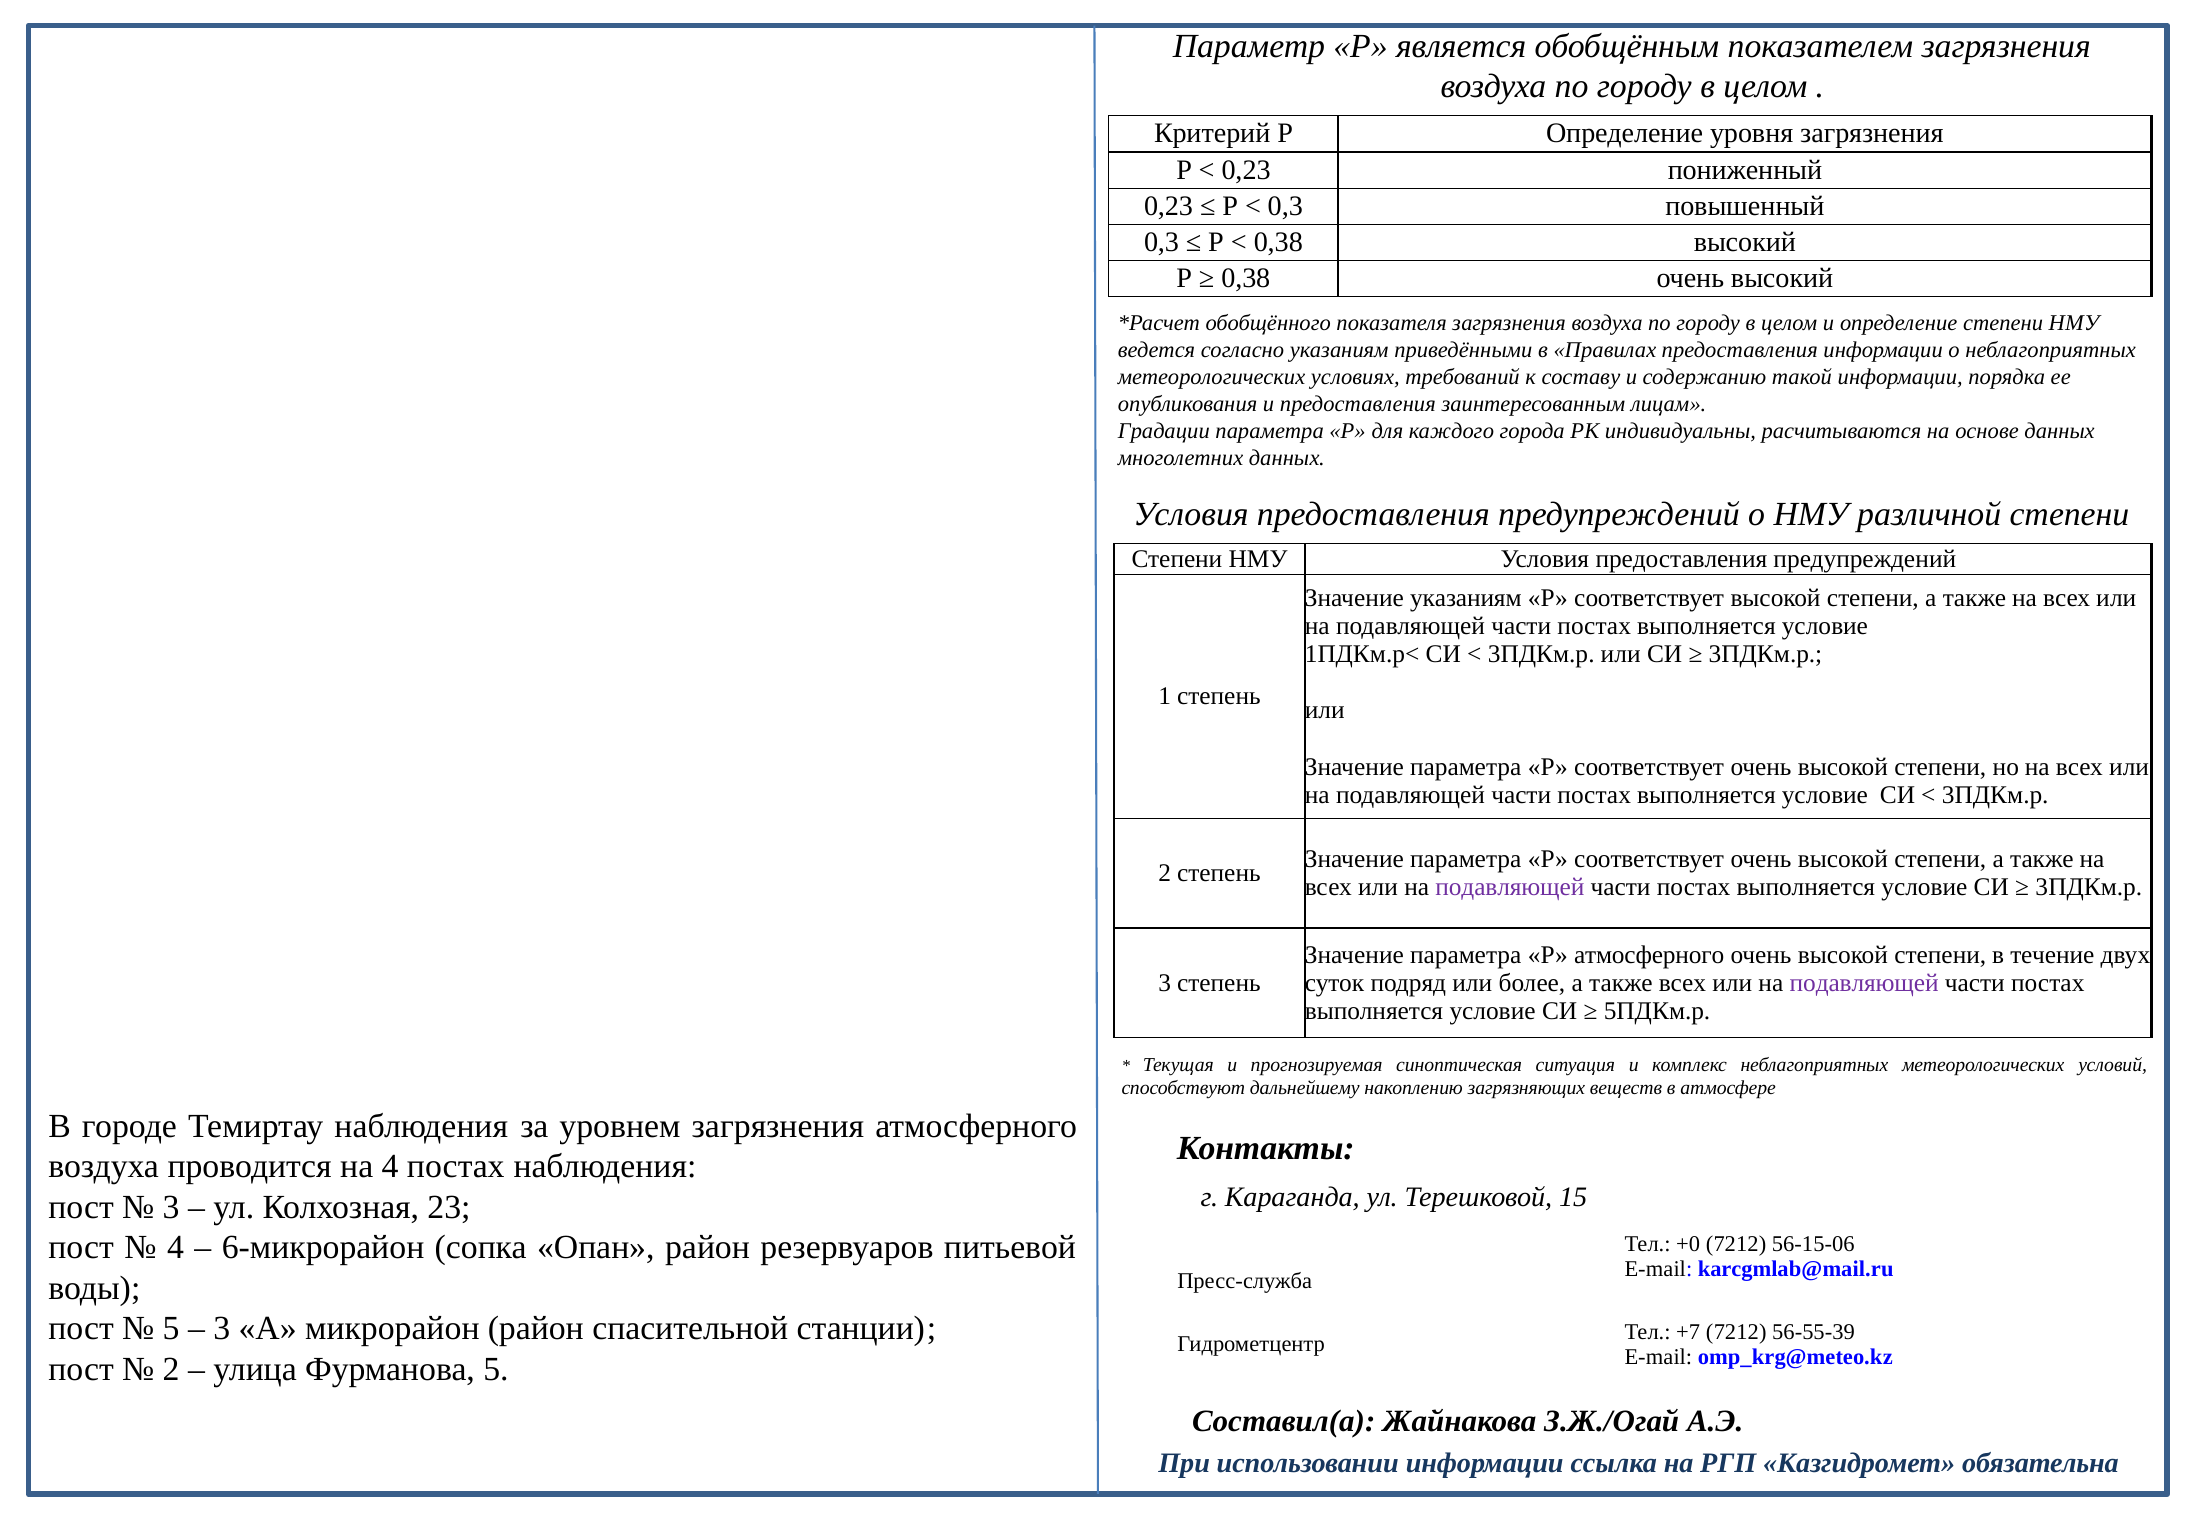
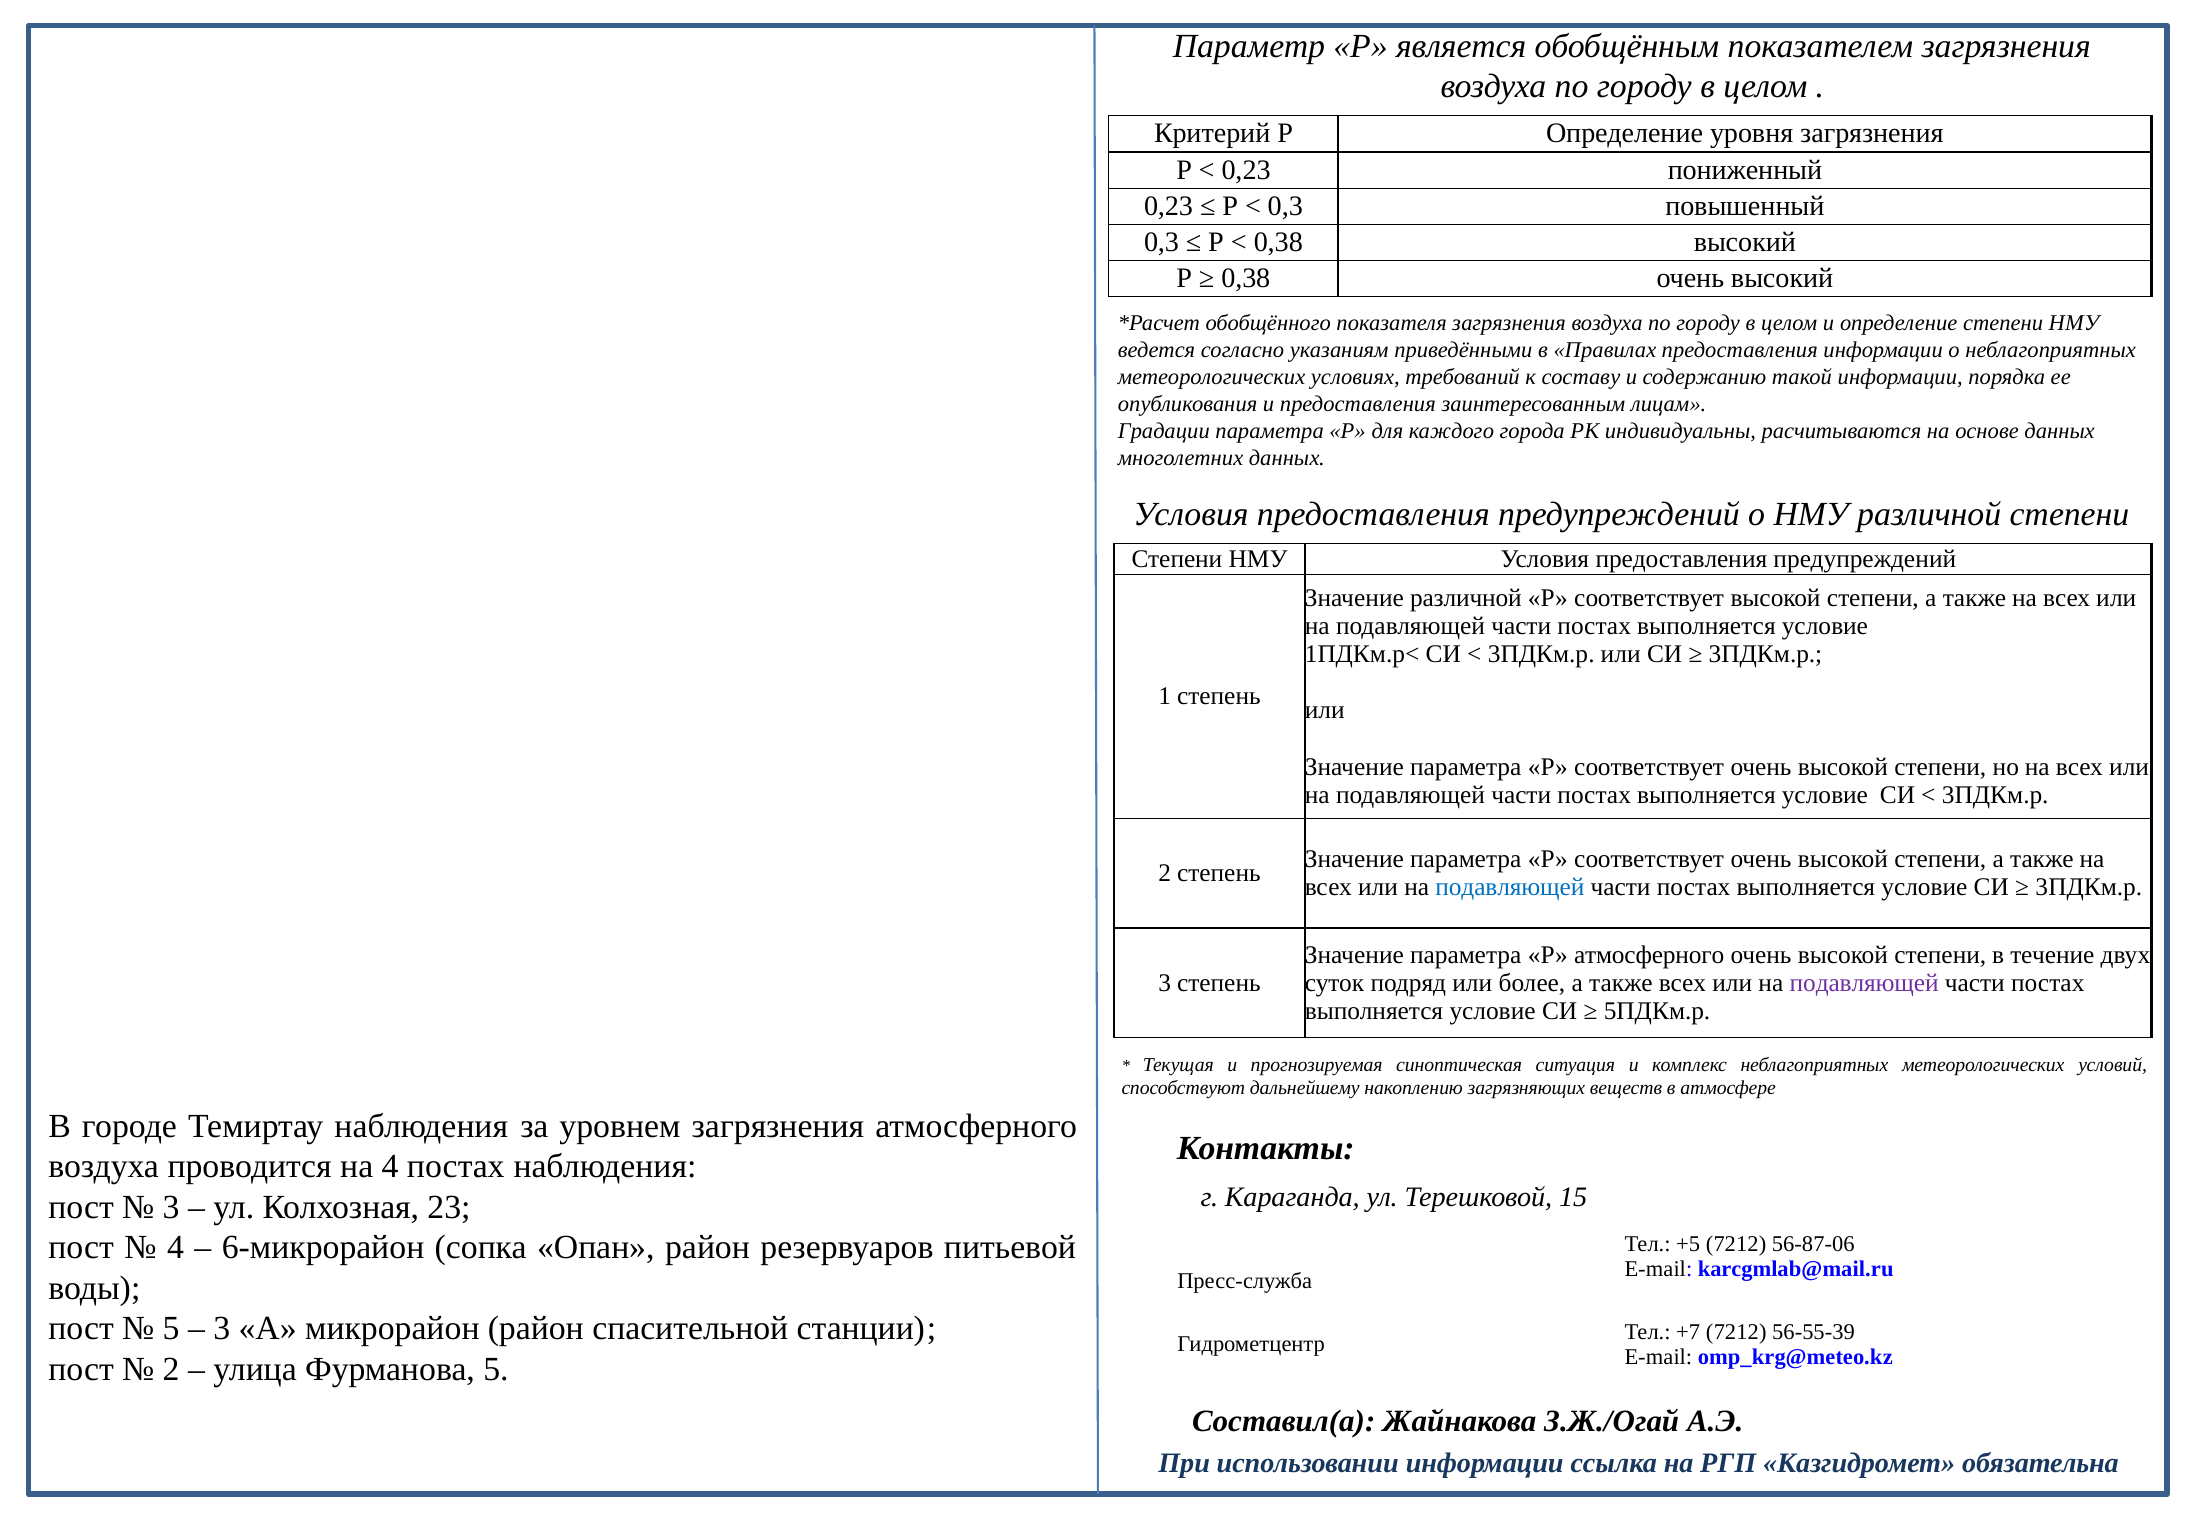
Значение указаниям: указаниям -> различной (1466, 598)
подавляющей colour: purple -> blue (1510, 888)
+0: +0 -> +5 (1688, 1244)
56-15-06: 56-15-06 -> 56-87-06 (1813, 1244)
